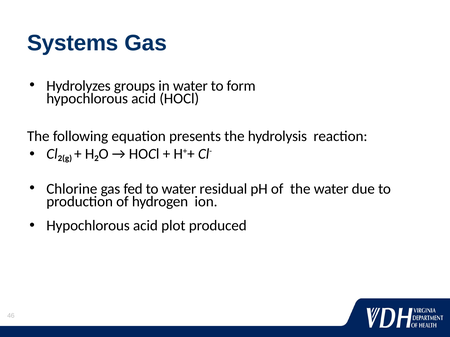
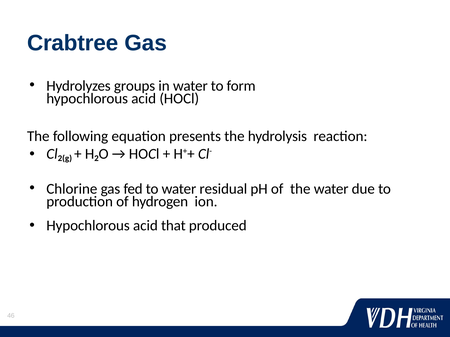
Systems: Systems -> Crabtree (73, 43)
plot: plot -> that (173, 226)
